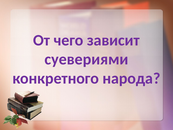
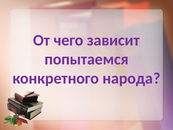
суевериями: суевериями -> попытаемся (86, 59)
